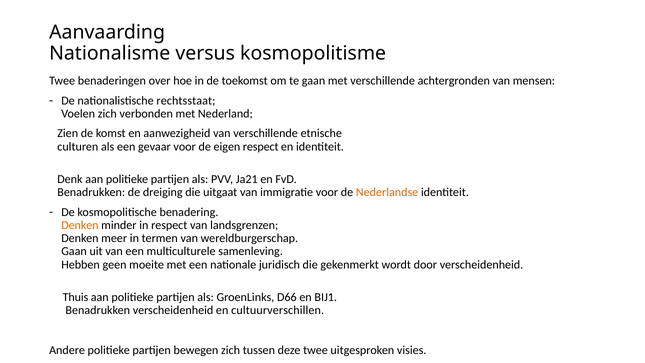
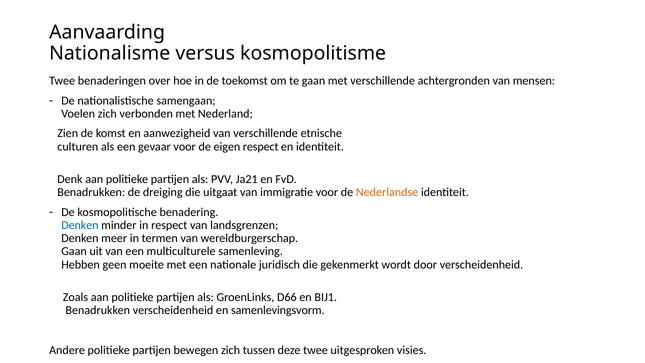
rechtsstaat: rechtsstaat -> samengaan (186, 101)
Denken colour: orange -> blue (80, 225)
Thuis: Thuis -> Zoals (75, 297)
cultuurverschillen: cultuurverschillen -> samenlevingsvorm (278, 310)
